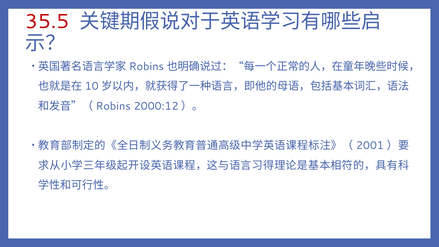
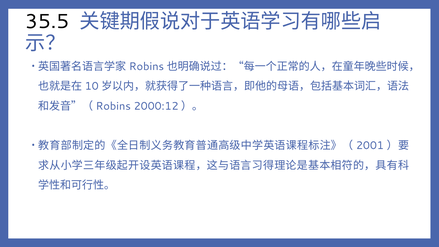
35.5 colour: red -> black (47, 22)
